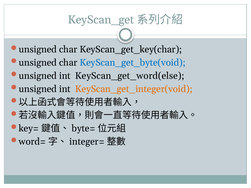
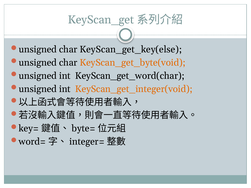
KeyScan_get_key(char: KeyScan_get_key(char -> KeyScan_get_key(else (131, 49)
KeyScan_get_byte(void colour: blue -> orange (133, 63)
KeyScan_get_word(else: KeyScan_get_word(else -> KeyScan_get_word(char (130, 76)
